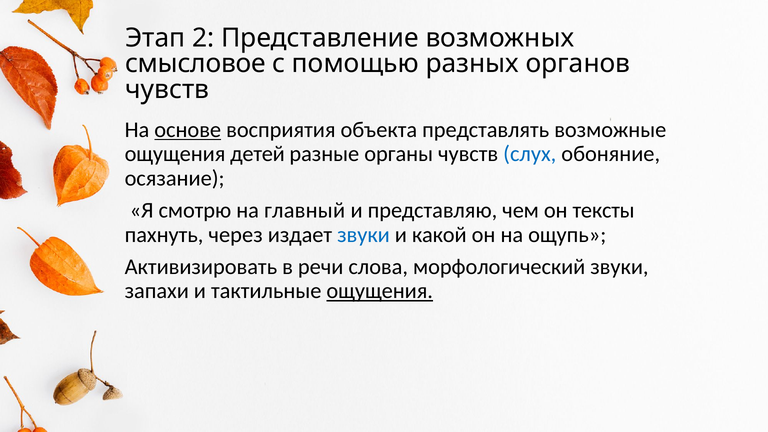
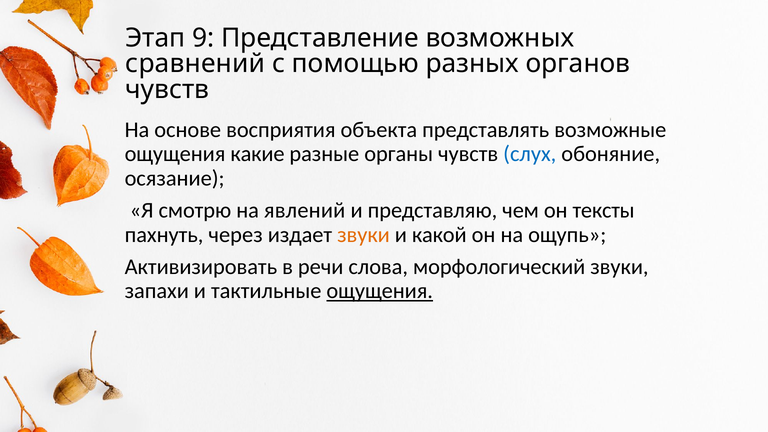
2: 2 -> 9 (203, 38)
смысловое: смысловое -> сравнений (195, 64)
основе underline: present -> none (188, 130)
детей: детей -> какие (257, 154)
главный: главный -> явлений (305, 210)
звуки colour: blue -> orange (363, 235)
